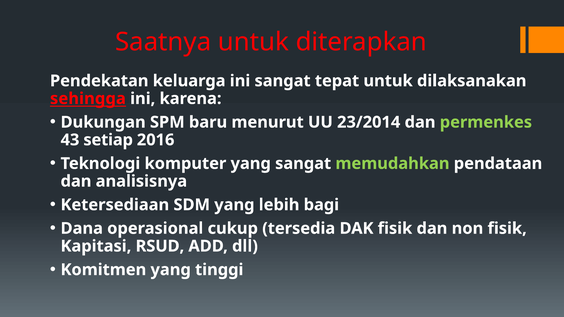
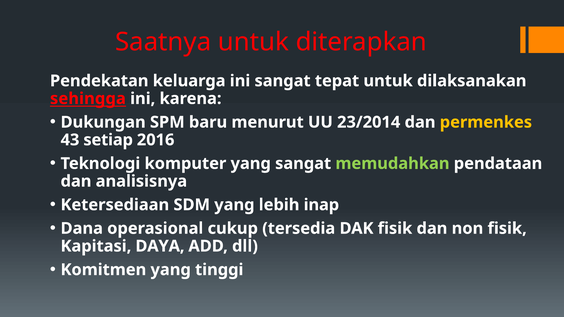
permenkes colour: light green -> yellow (486, 122)
bagi: bagi -> inap (321, 205)
RSUD: RSUD -> DAYA (160, 246)
